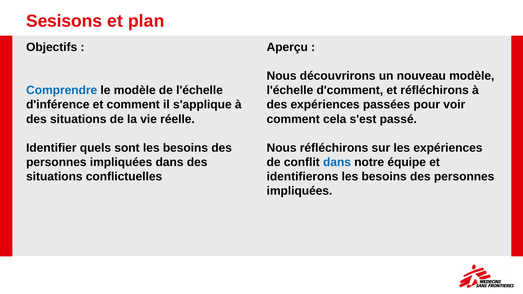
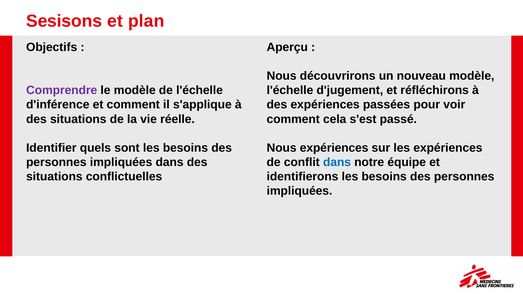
Comprendre colour: blue -> purple (62, 90)
d'comment: d'comment -> d'jugement (350, 90)
Nous réfléchirons: réfléchirons -> expériences (334, 148)
